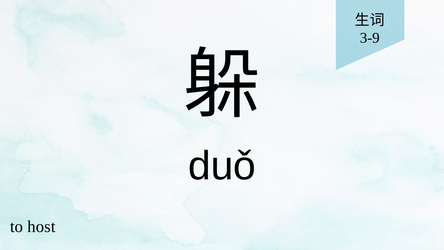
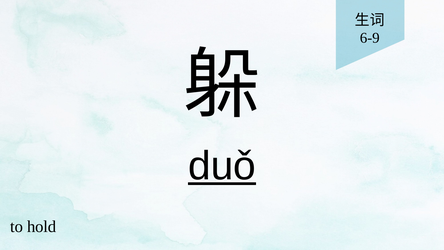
3-9: 3-9 -> 6-9 (370, 38)
duǒ underline: none -> present (222, 166)
host: host -> hold (42, 226)
